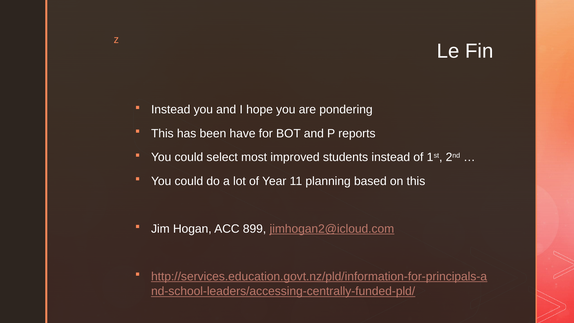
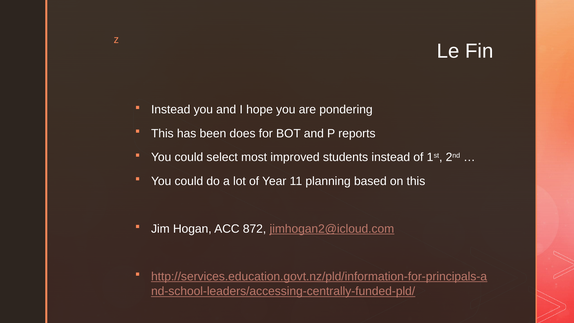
have: have -> does (243, 133)
899: 899 -> 872 (255, 229)
